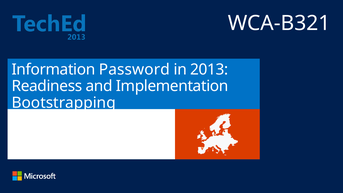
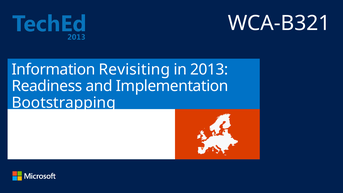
Password: Password -> Revisiting (134, 69)
